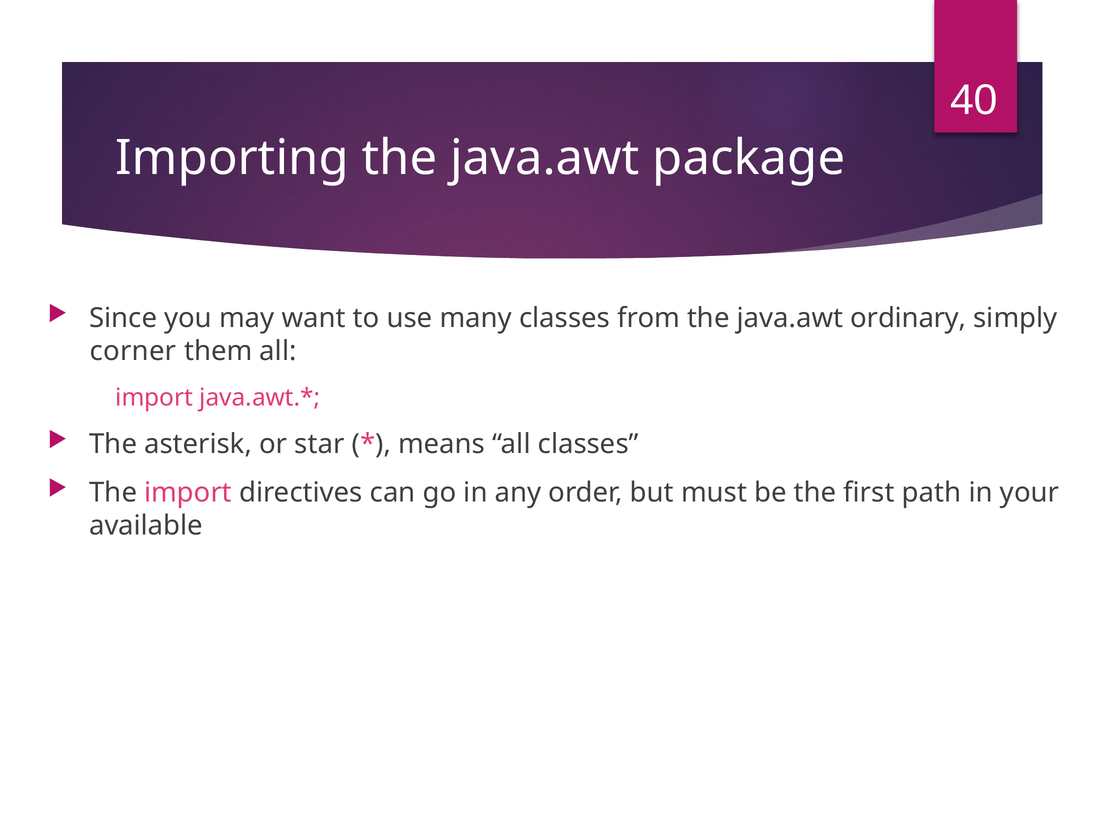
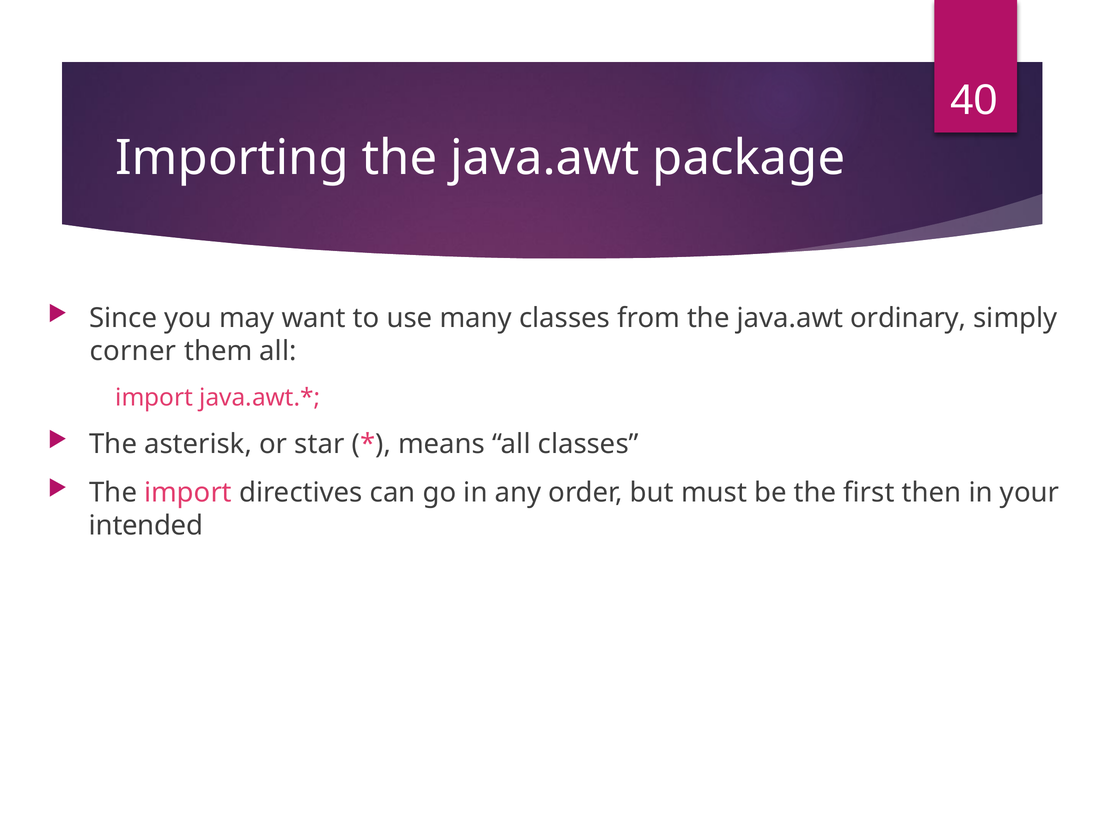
path: path -> then (932, 493)
available: available -> intended (146, 526)
